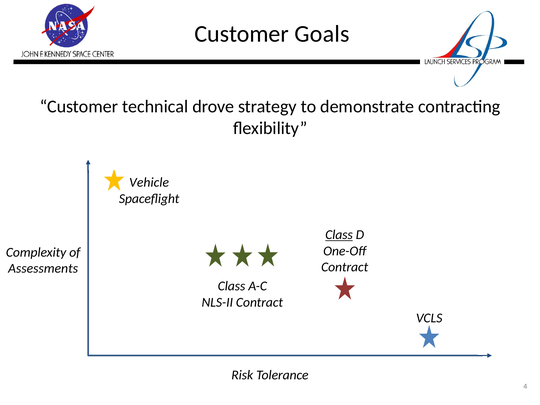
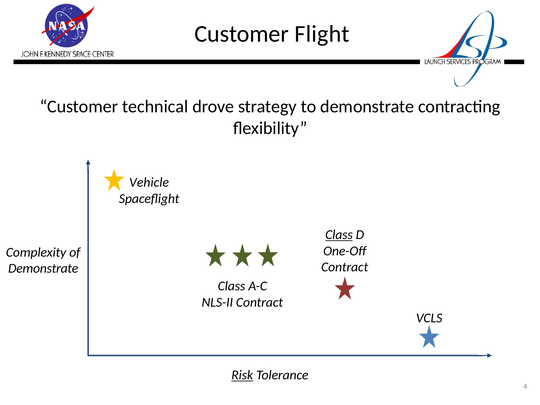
Goals: Goals -> Flight (322, 34)
Assessments: Assessments -> Demonstrate (43, 269)
Risk underline: none -> present (242, 375)
